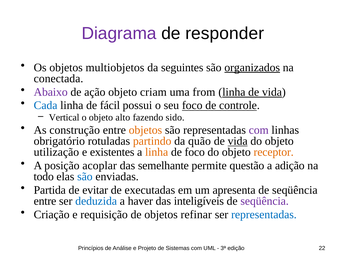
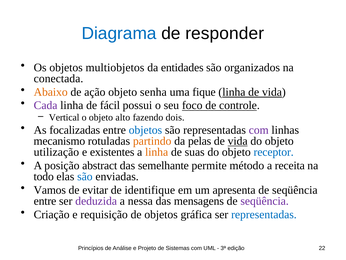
Diagrama colour: purple -> blue (119, 33)
seguintes: seguintes -> entidades (182, 67)
organizados underline: present -> none (252, 67)
Abaixo colour: purple -> orange (51, 92)
criam: criam -> senha (153, 92)
from: from -> fique (204, 92)
Cada colour: blue -> purple (46, 105)
sido: sido -> dois (175, 117)
construção: construção -> focalizadas (75, 130)
objetos colour: orange -> blue (145, 130)
obrigatório: obrigatório -> mecanismo (59, 141)
quão: quão -> pelas (200, 141)
de foco: foco -> suas (195, 152)
receptor colour: orange -> blue (274, 152)
acoplar: acoplar -> abstract (100, 165)
questão: questão -> método (247, 165)
adição: adição -> receita (290, 165)
Partida: Partida -> Vamos (50, 190)
executadas: executadas -> identifique (150, 190)
deduzida colour: blue -> purple (96, 201)
haver: haver -> nessa (140, 201)
inteligíveis: inteligíveis -> mensagens (199, 201)
refinar: refinar -> gráfica (196, 214)
